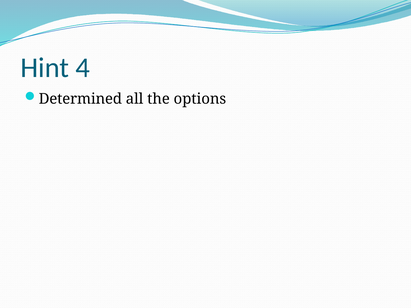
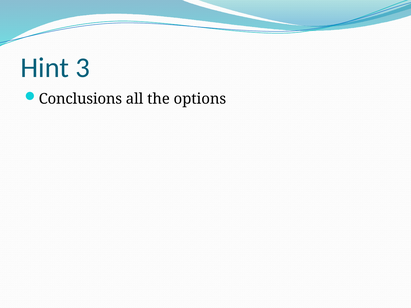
4: 4 -> 3 (83, 68)
Determined: Determined -> Conclusions (80, 99)
